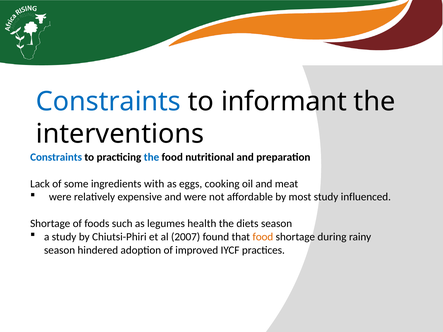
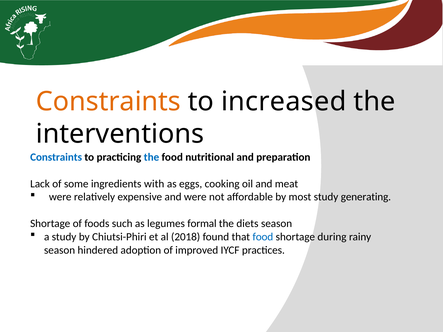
Constraints colour: blue -> orange (108, 102)
informant: informant -> increased (284, 102)
influenced: influenced -> generating (366, 197)
health: health -> formal (202, 224)
2007: 2007 -> 2018 (186, 237)
food colour: orange -> blue (263, 237)
